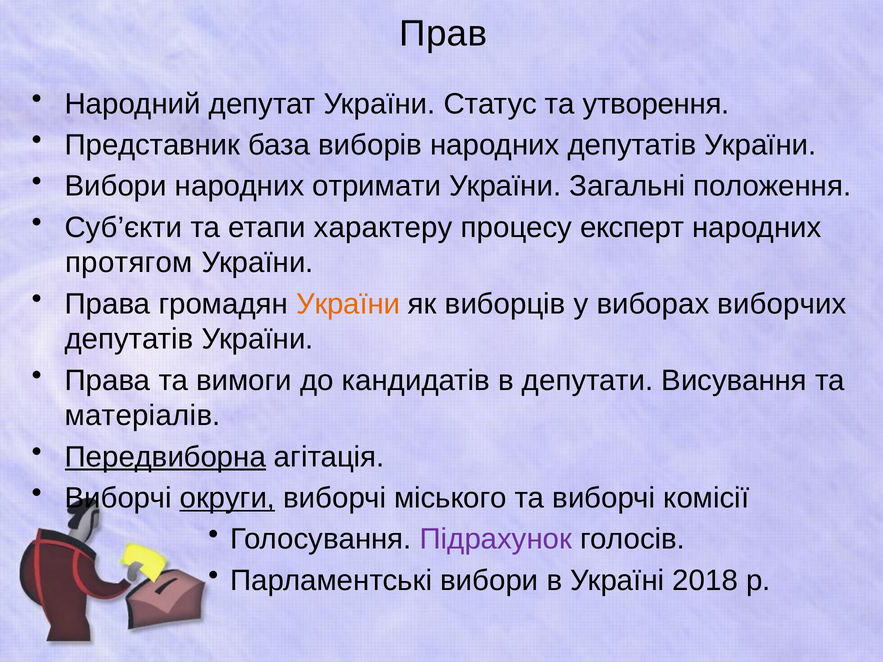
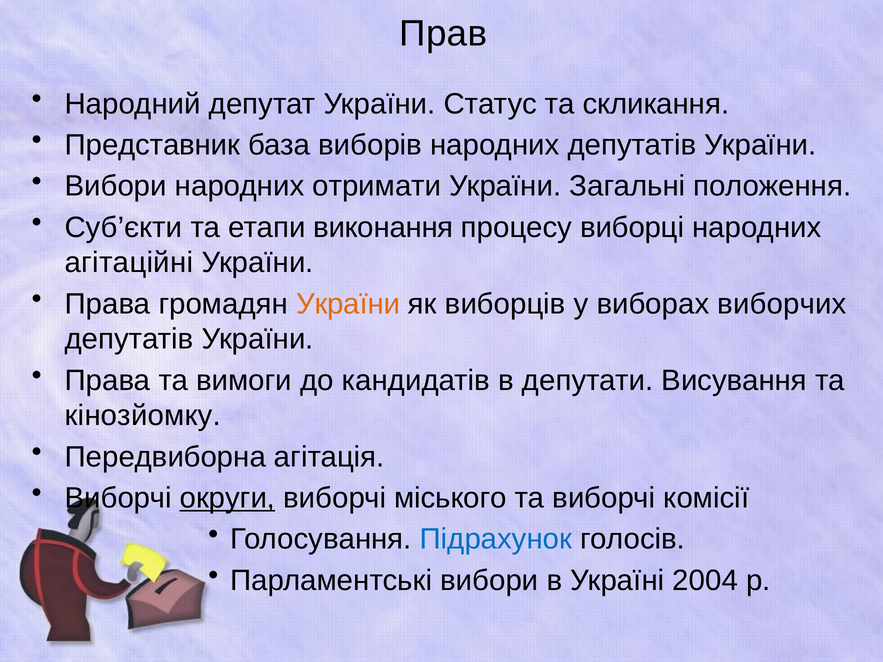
утворення: утворення -> скликання (656, 104)
характеру: характеру -> виконання (383, 227)
експерт: експерт -> виборці (632, 227)
протягом: протягом -> агітаційні (129, 263)
матеріалів: матеріалів -> кінозйомку (143, 416)
Передвиборна underline: present -> none (165, 457)
Підрахунок colour: purple -> blue (496, 539)
2018: 2018 -> 2004 (705, 581)
